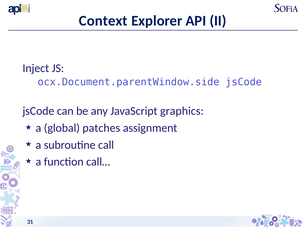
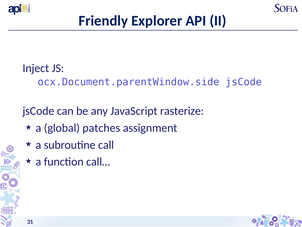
Context: Context -> Friendly (103, 21)
graphics: graphics -> rasterize (182, 111)
